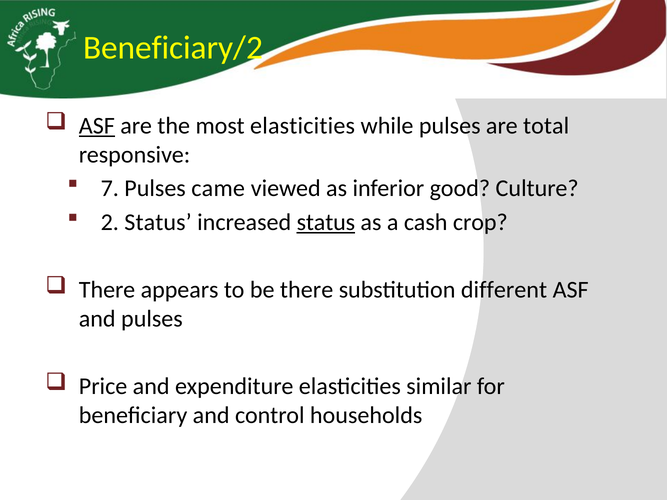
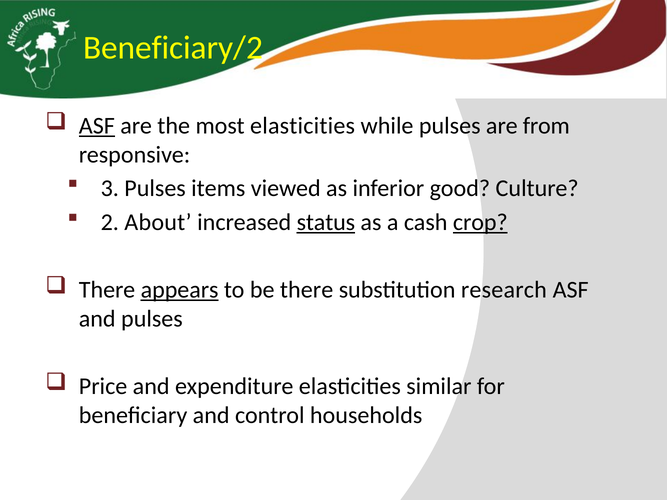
total: total -> from (546, 126)
7: 7 -> 3 (110, 189)
came: came -> items (218, 189)
2 Status: Status -> About (158, 222)
crop underline: none -> present (480, 222)
appears underline: none -> present (180, 290)
different: different -> research (504, 290)
